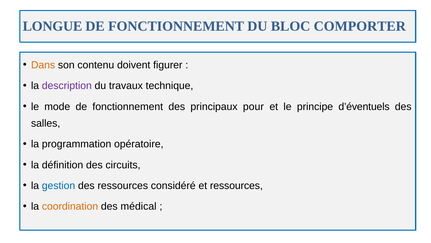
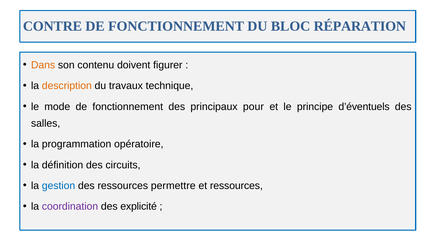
LONGUE: LONGUE -> CONTRE (52, 26)
COMPORTER: COMPORTER -> RÉPARATION (360, 26)
description colour: purple -> orange (67, 86)
considéré: considéré -> permettre (173, 185)
coordination colour: orange -> purple (70, 206)
médical: médical -> explicité (139, 206)
